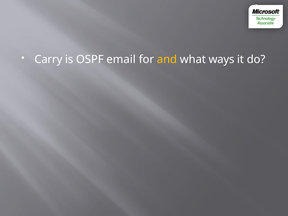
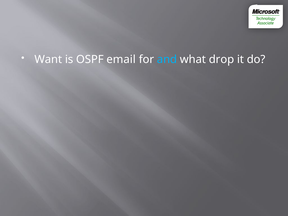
Carry: Carry -> Want (48, 59)
and colour: yellow -> light blue (167, 59)
ways: ways -> drop (222, 59)
